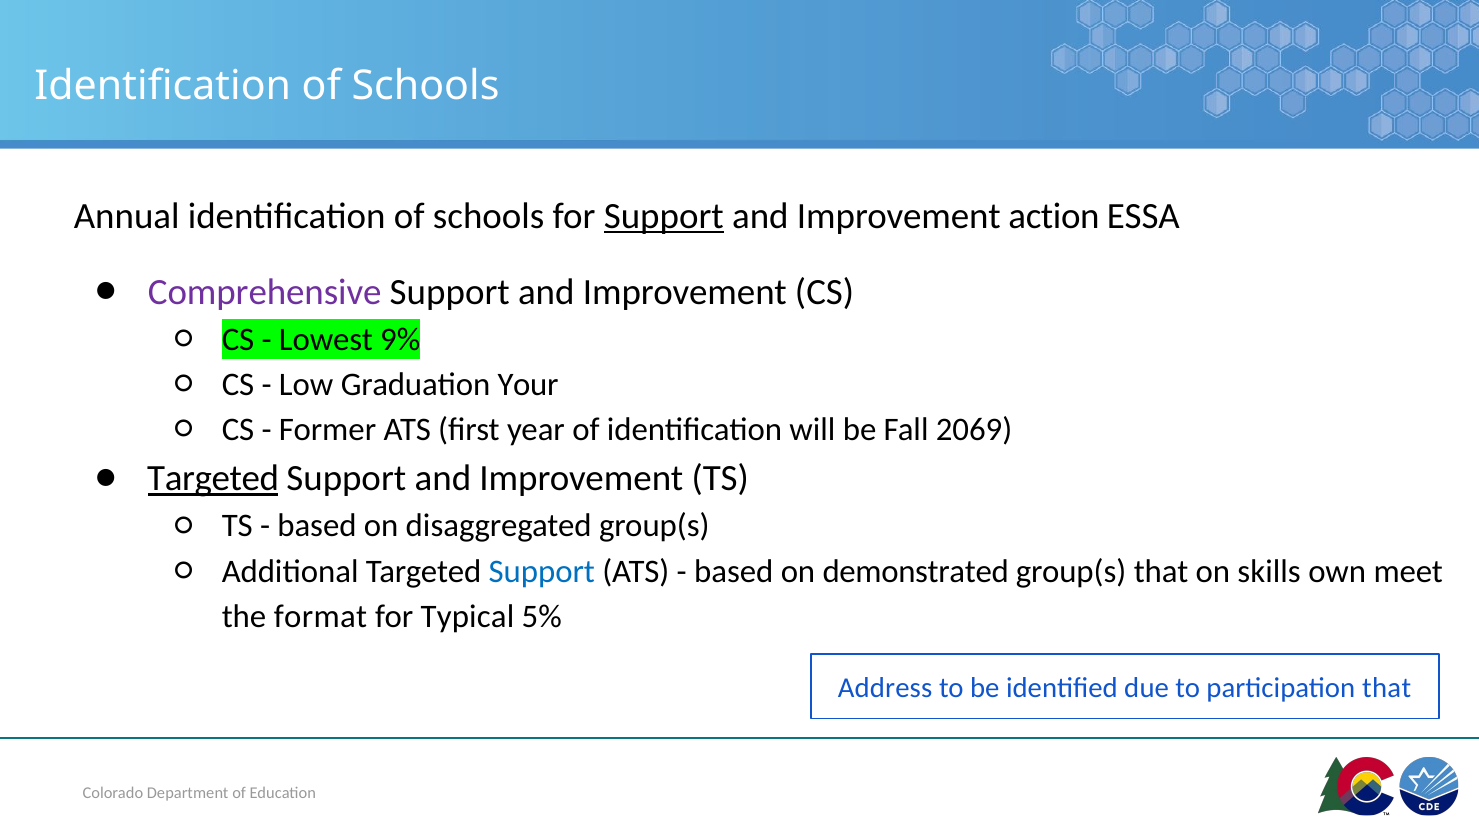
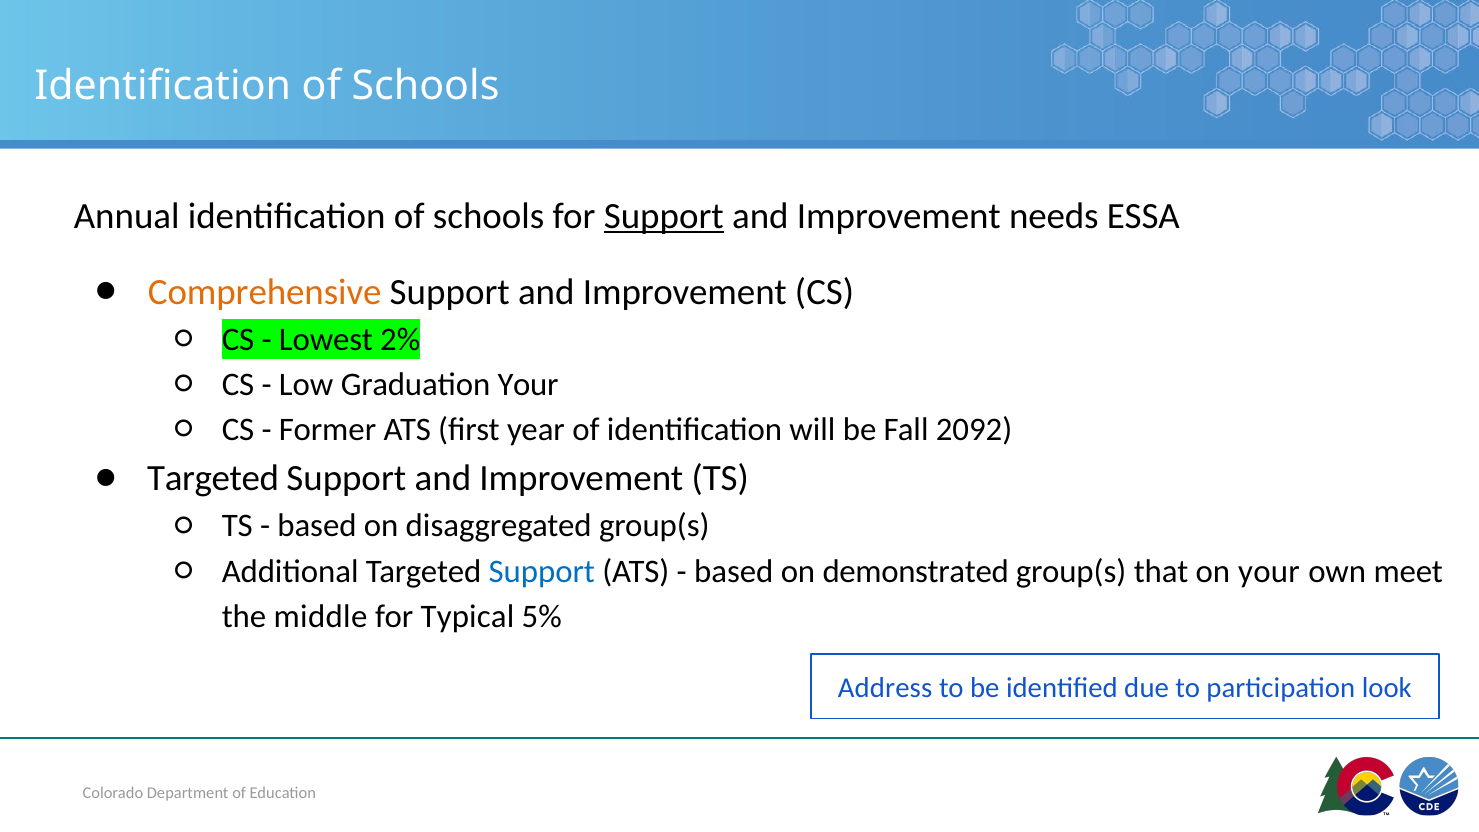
action: action -> needs (1054, 216)
Comprehensive colour: purple -> orange (265, 292)
9%: 9% -> 2% (400, 339)
2069: 2069 -> 2092 (974, 430)
Targeted underline: present -> none (213, 479)
on skills: skills -> your (1269, 571)
format: format -> middle (320, 617)
participation that: that -> look (1387, 688)
